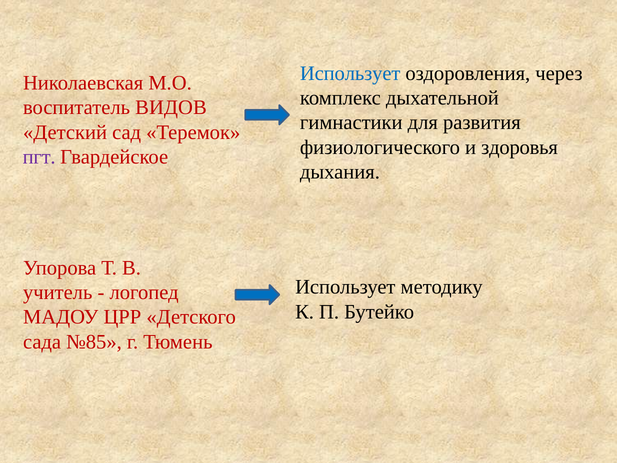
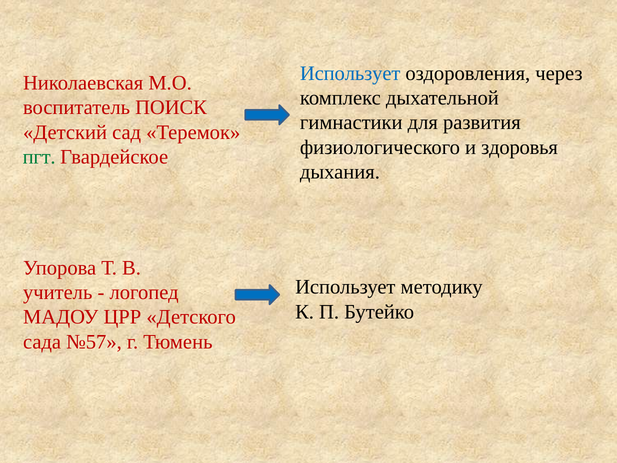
ВИДОВ: ВИДОВ -> ПОИСК (171, 108)
пгт colour: purple -> green (39, 157)
№85: №85 -> №57 (94, 342)
